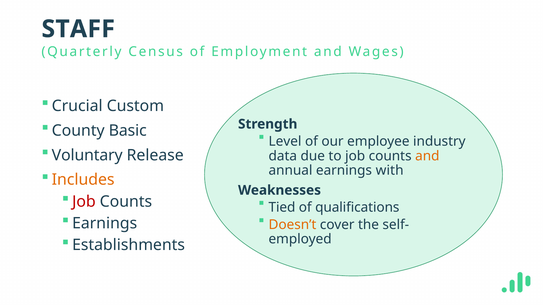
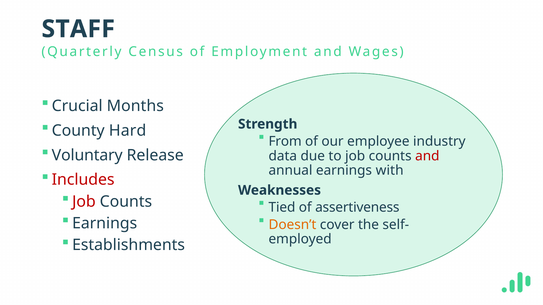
Custom: Custom -> Months (135, 106)
Basic: Basic -> Hard (128, 131)
Level: Level -> From (285, 141)
and colour: orange -> red (427, 156)
Includes colour: orange -> red (83, 180)
qualifications: qualifications -> assertiveness (357, 208)
